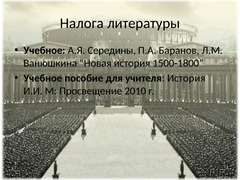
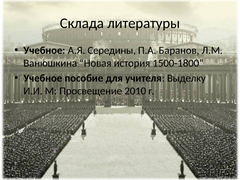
Налога: Налога -> Склада (82, 23)
учителя История: История -> Выделку (186, 78)
